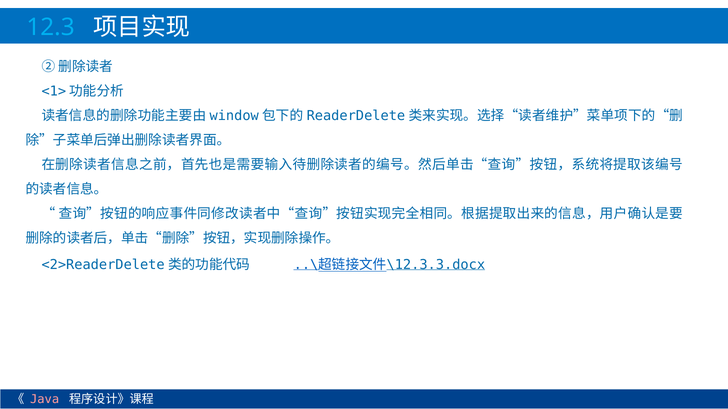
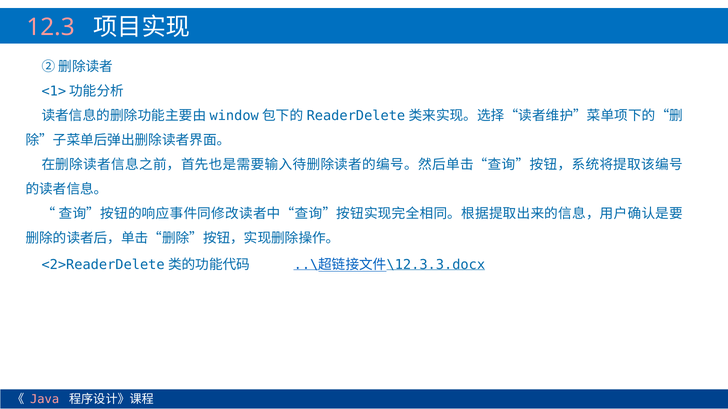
12.3 colour: light blue -> pink (51, 27)
